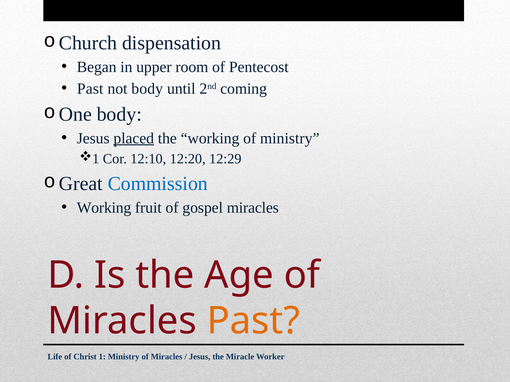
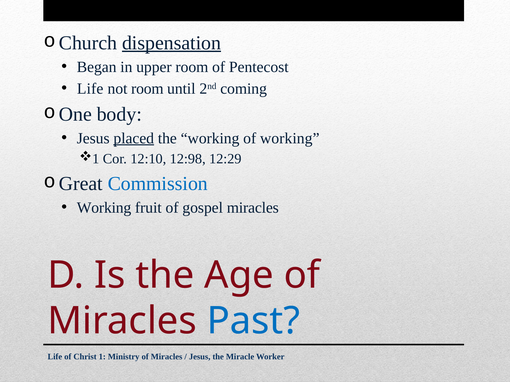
dispensation underline: none -> present (172, 43)
Past: Past -> Life (90, 89)
not body: body -> room (147, 89)
of ministry: ministry -> working (290, 138)
12:20: 12:20 -> 12:98 (188, 159)
Past colour: orange -> blue (253, 321)
